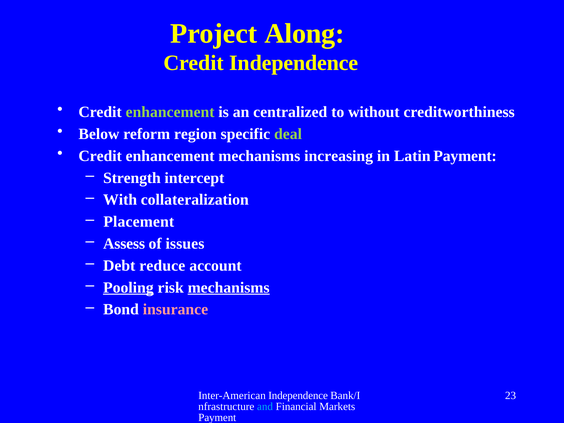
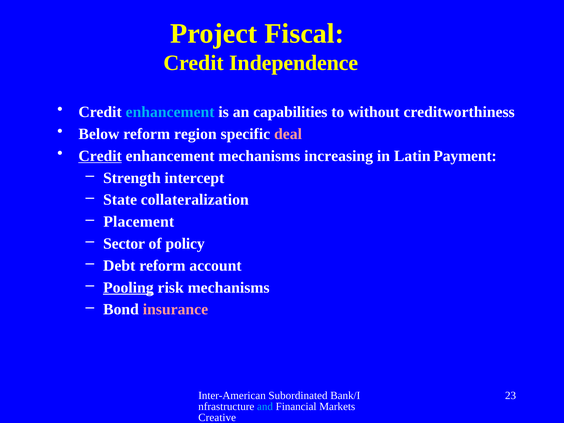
Along: Along -> Fiscal (304, 33)
enhancement colour: light green -> light blue (170, 112)
centralized: centralized -> capabilities (290, 112)
deal colour: light green -> pink (288, 134)
Credit underline: none -> present (100, 156)
With: With -> State (120, 200)
Assess: Assess -> Sector (124, 244)
issues: issues -> policy (185, 244)
Debt reduce: reduce -> reform (162, 266)
mechanisms underline: present -> none (229, 288)
Inter-American Independence: Independence -> Subordinated (298, 396)
Payment: Payment -> Creative (217, 418)
